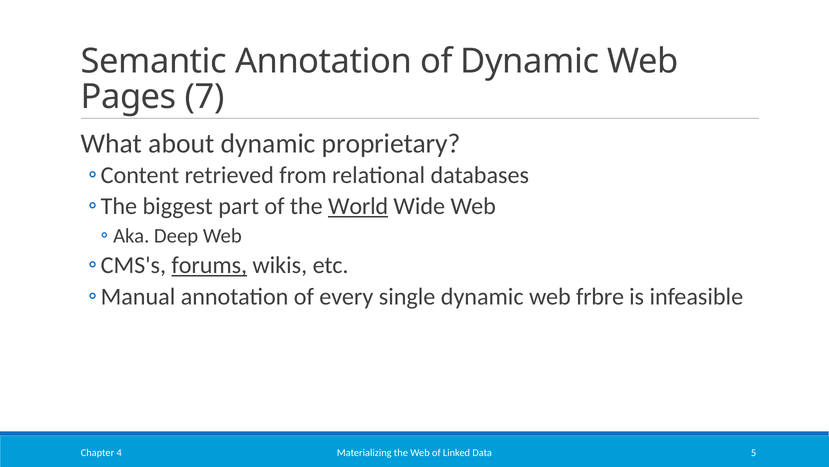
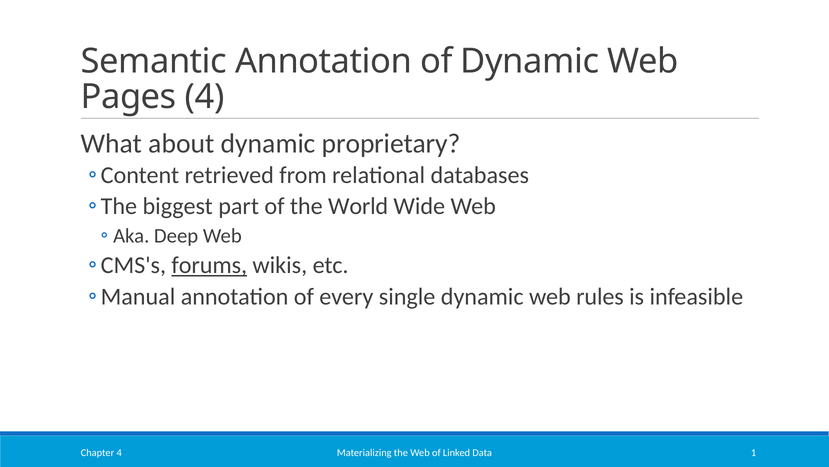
Pages 7: 7 -> 4 (204, 97)
World underline: present -> none (358, 206)
frbre: frbre -> rules (600, 296)
5: 5 -> 1 (754, 452)
